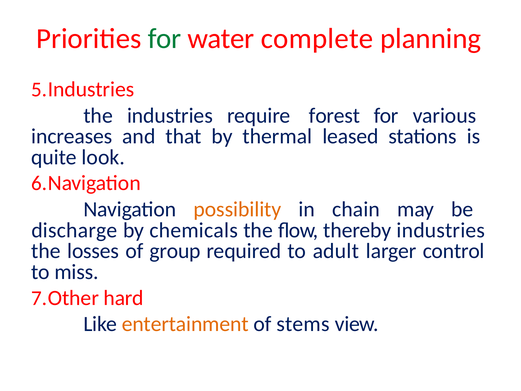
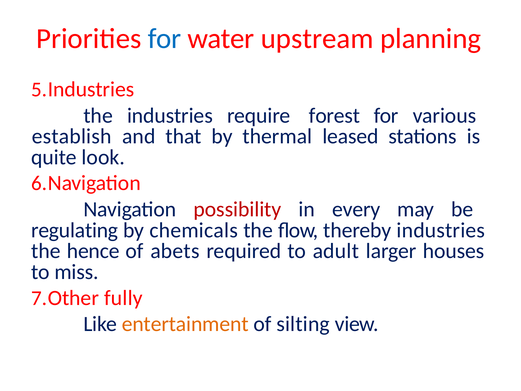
for colour: green -> blue (165, 38)
complete: complete -> upstream (317, 38)
increases: increases -> establish (72, 136)
possibility colour: orange -> red (237, 209)
chain: chain -> every (356, 209)
discharge: discharge -> regulating (75, 230)
losses: losses -> hence (93, 251)
group: group -> abets (175, 251)
control: control -> houses (454, 251)
hard: hard -> fully (123, 298)
stems: stems -> silting (303, 324)
